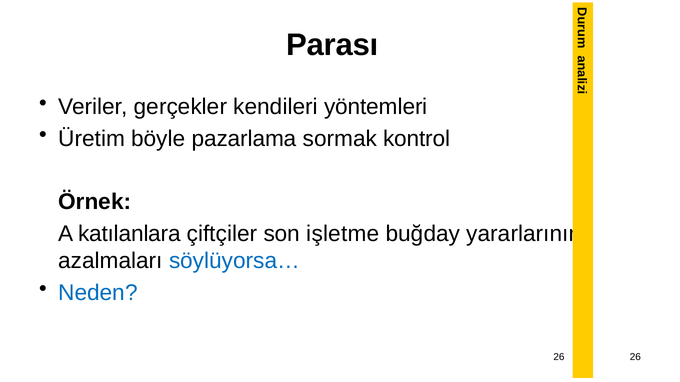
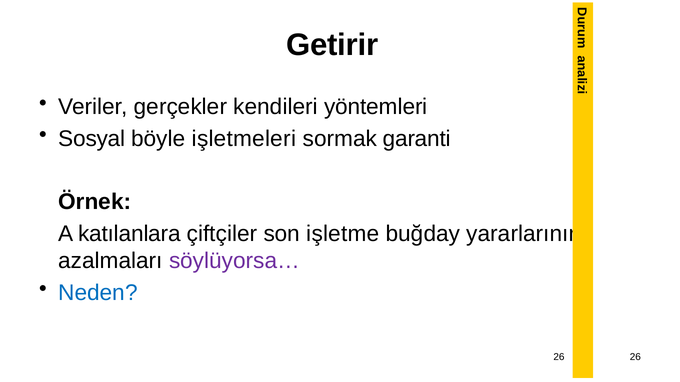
Parası: Parası -> Getirir (332, 45)
Üretim: Üretim -> Sosyal (92, 139)
pazarlama: pazarlama -> işletmeleri (244, 139)
kontrol: kontrol -> garanti (417, 139)
söylüyorsa… colour: blue -> purple (235, 261)
